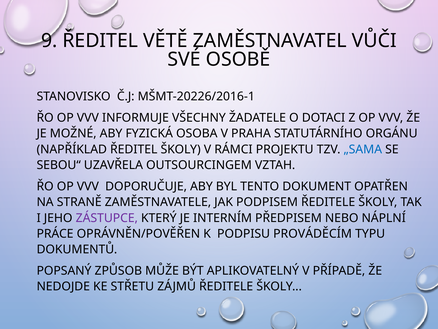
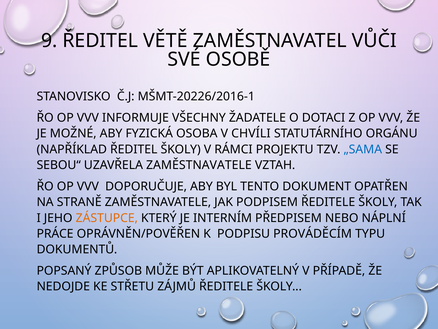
PRAHA: PRAHA -> CHVÍLI (251, 133)
UZAVŘELA OUTSOURCINGEM: OUTSOURCINGEM -> ZAMĚSTNAVATELE (199, 165)
ZÁSTUPCE colour: purple -> orange (107, 218)
